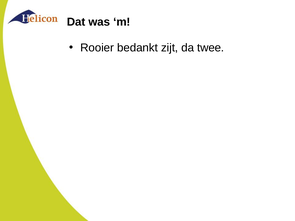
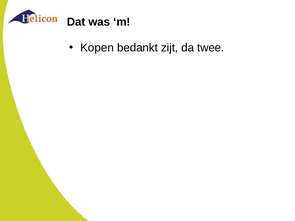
Rooier: Rooier -> Kopen (97, 48)
